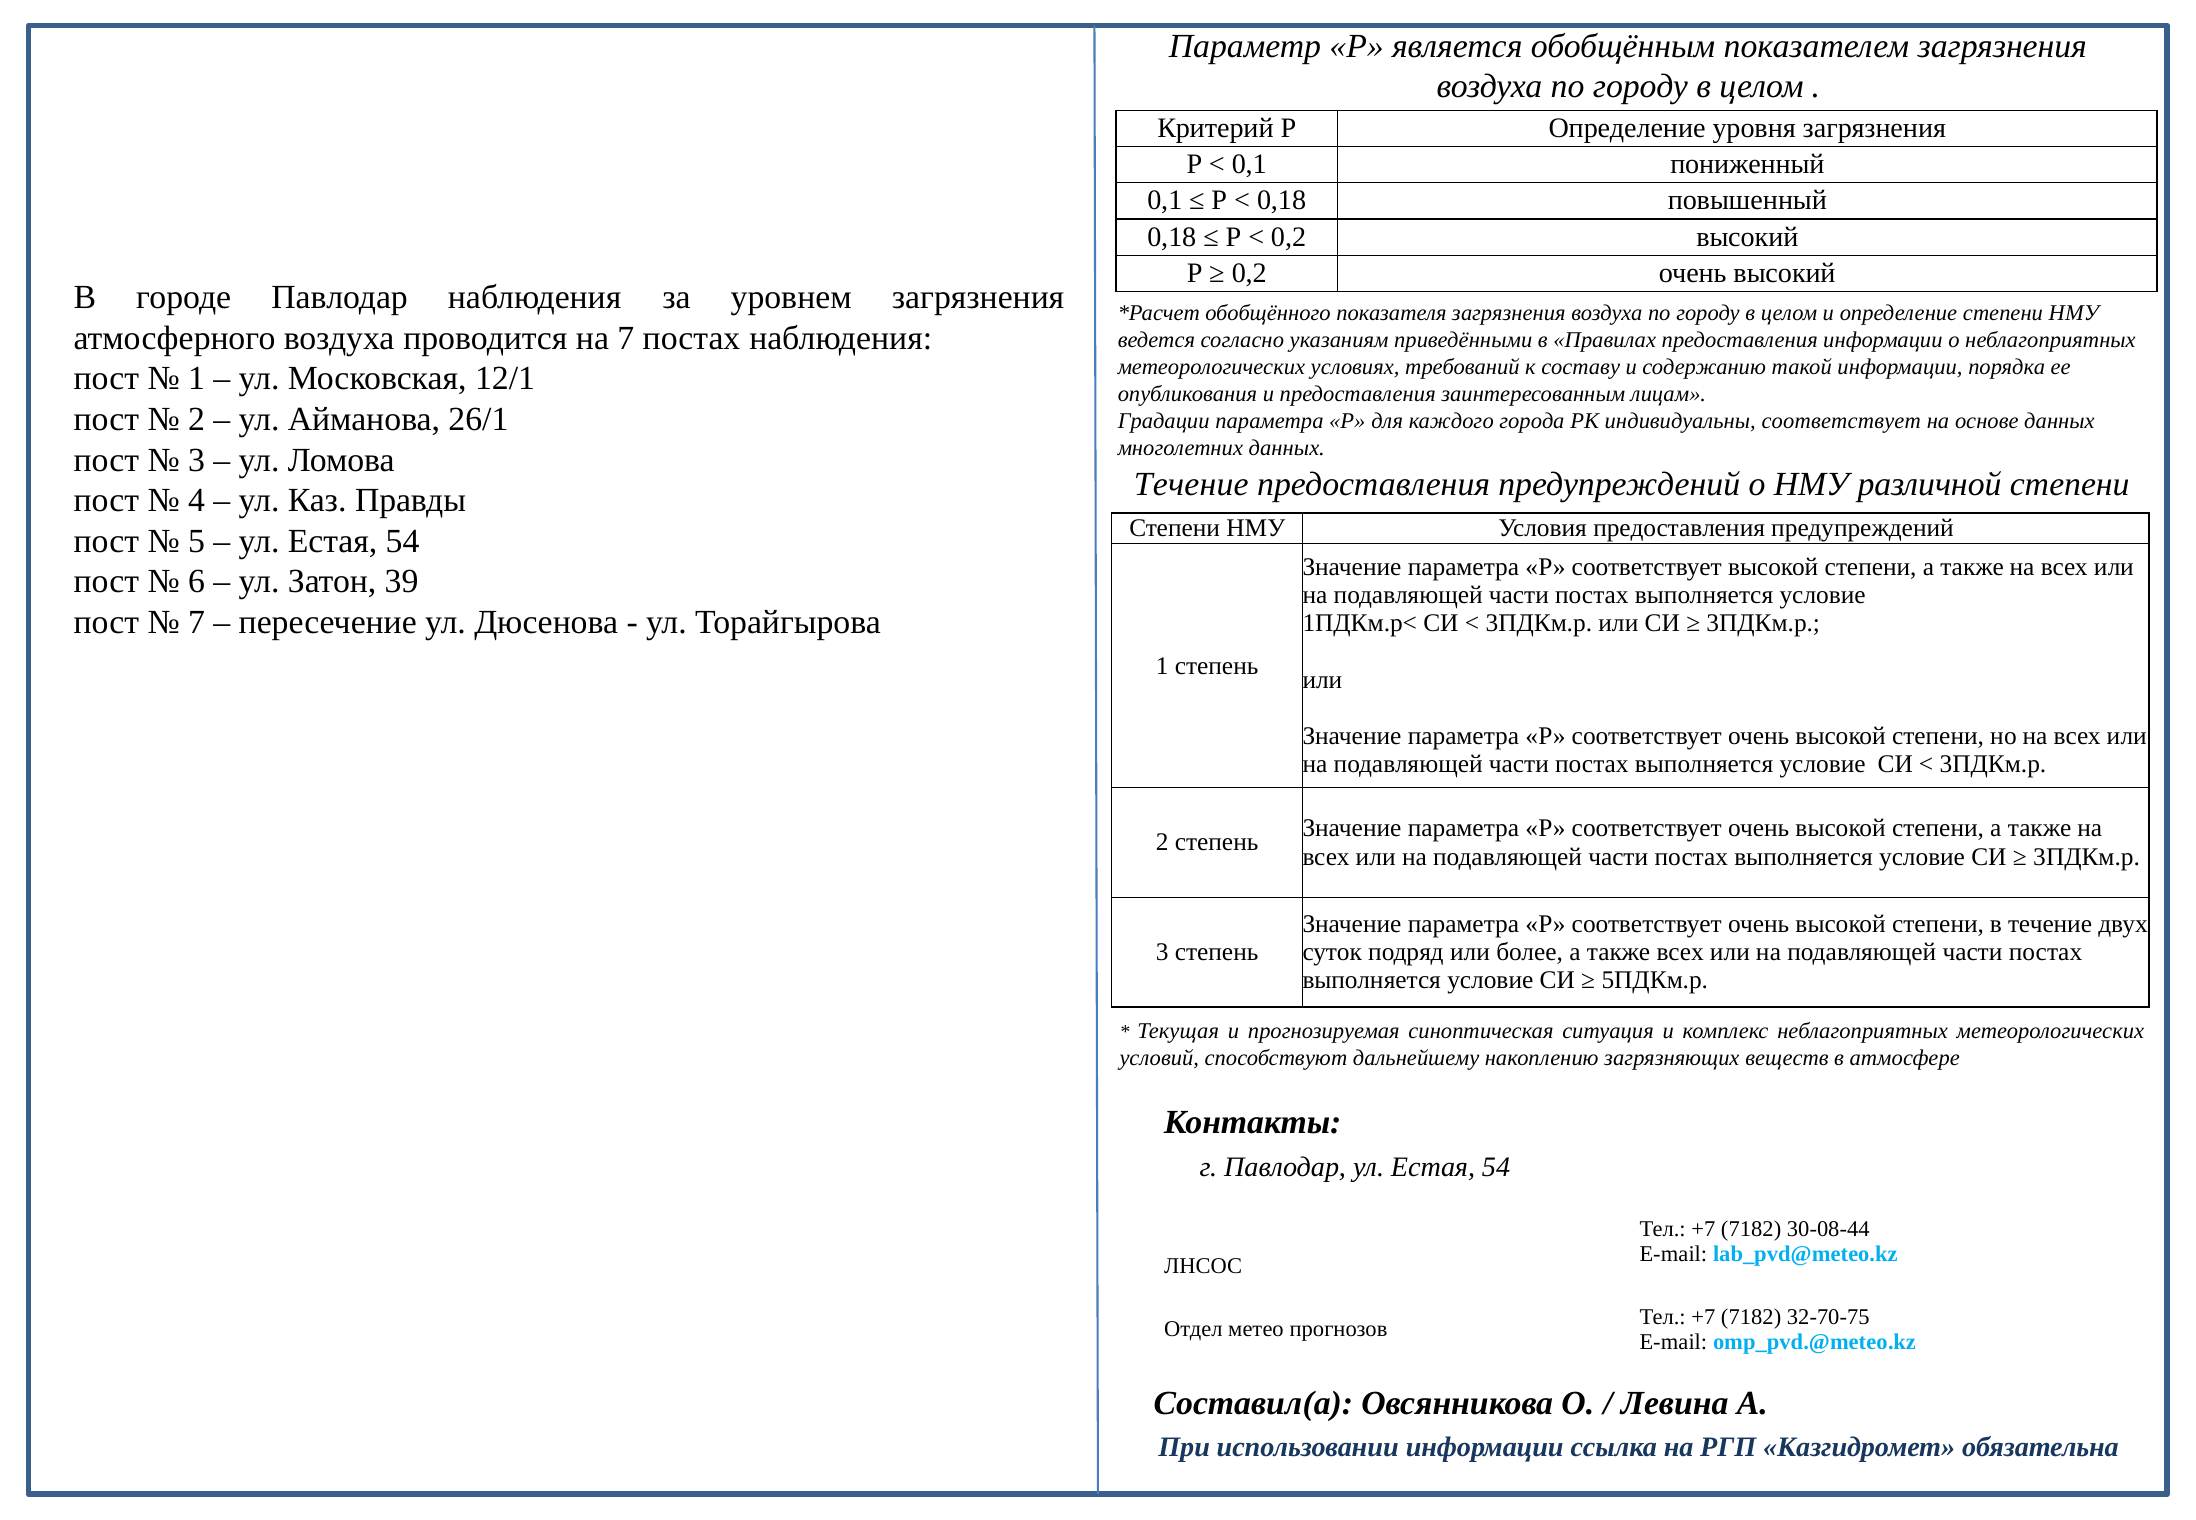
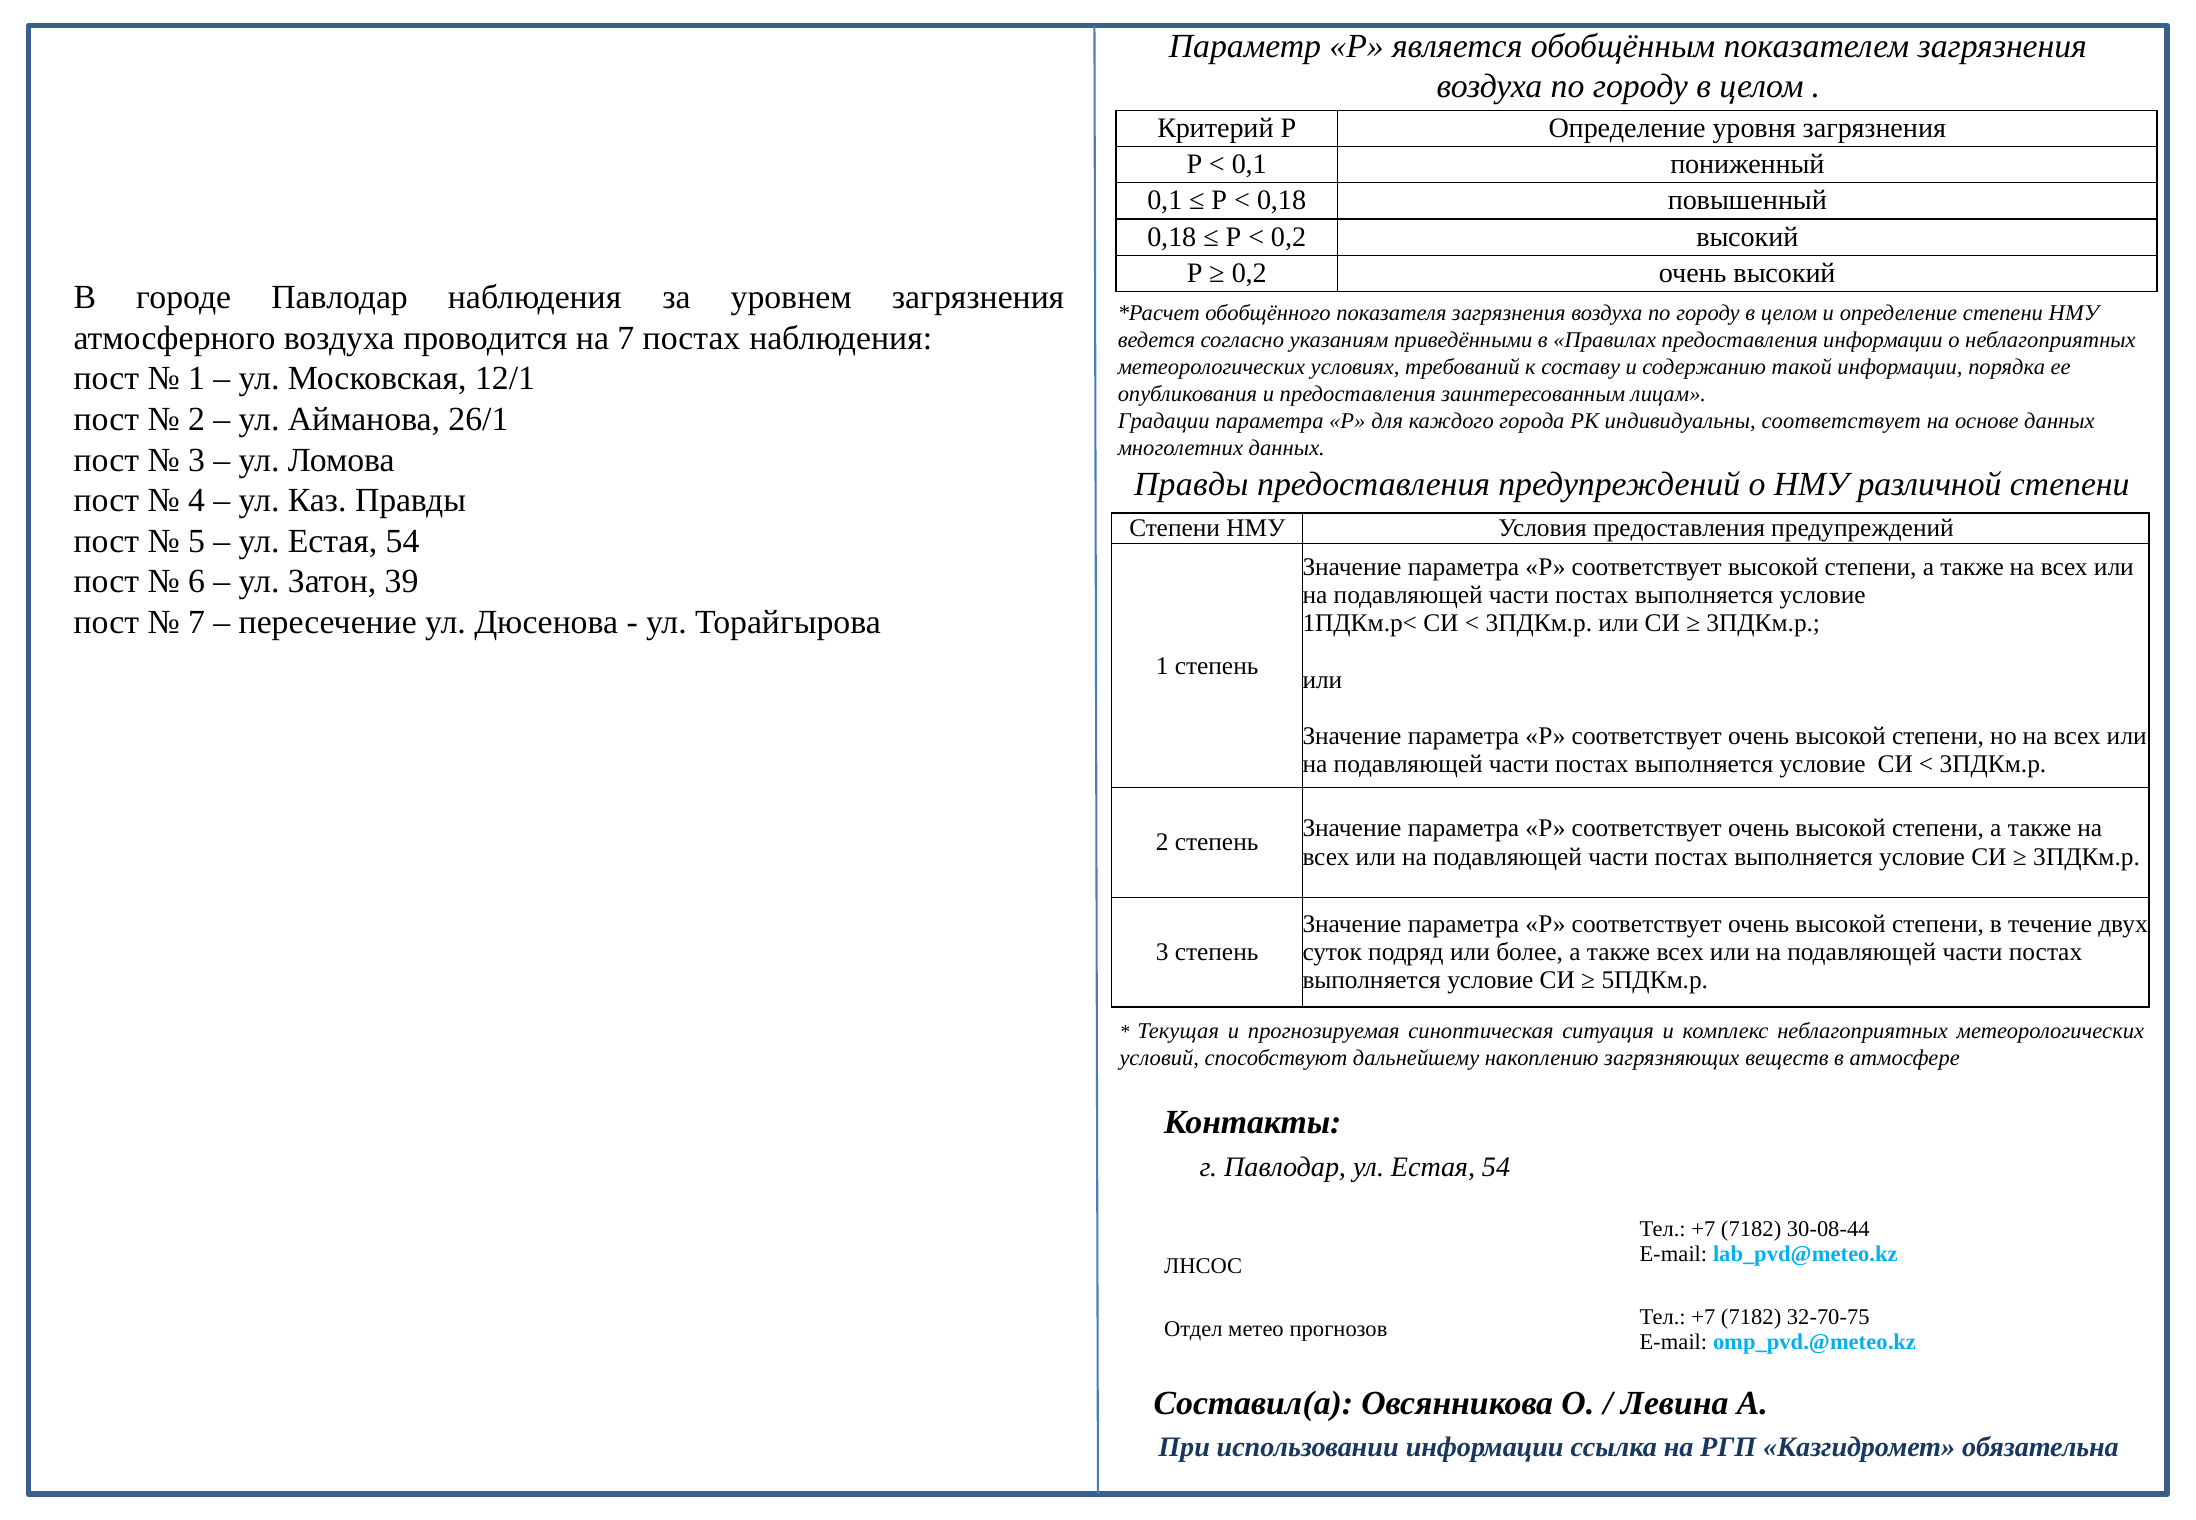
Течение: Течение -> Правды (1191, 484)
